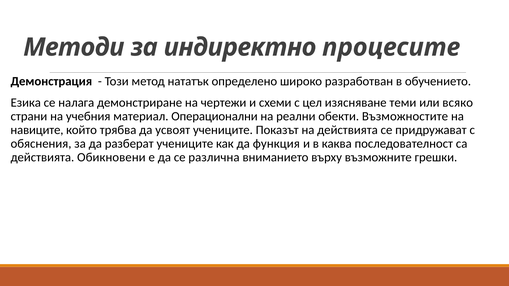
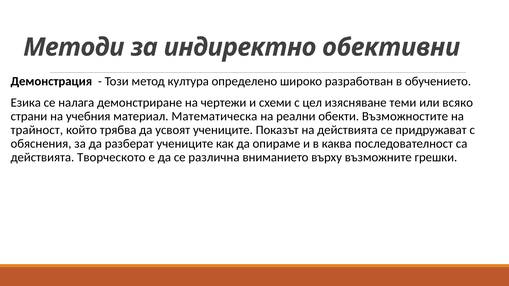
процесите: процесите -> обективни (391, 47)
нататък: нататък -> култура (188, 81)
Операционални: Операционални -> Математическа (214, 116)
навиците: навиците -> трайност (37, 130)
функция: функция -> опираме (276, 144)
Обикновени: Обикновени -> Творческото (111, 158)
